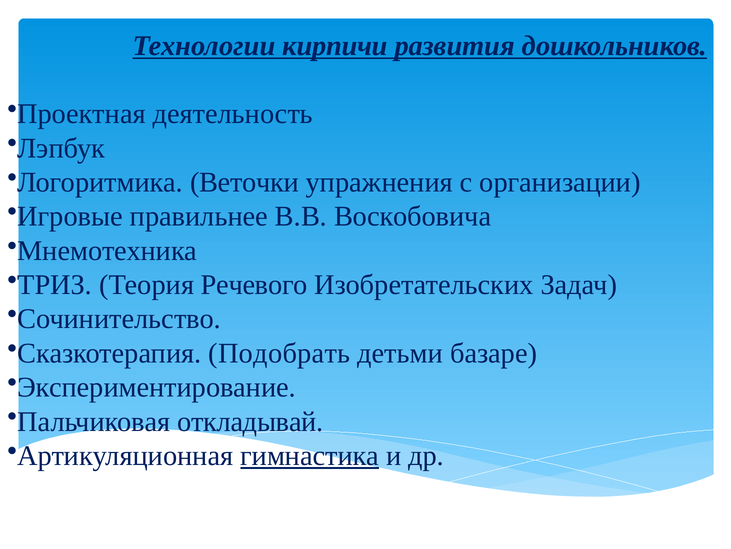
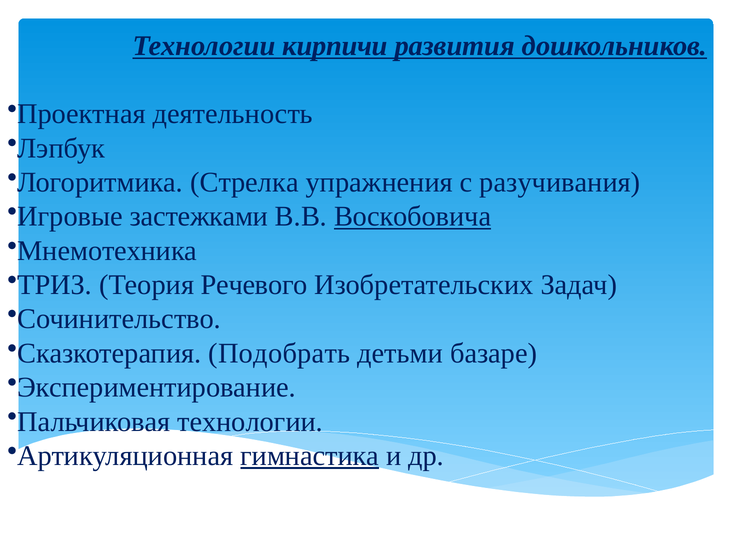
Веточки: Веточки -> Стрелка (244, 182)
организации: организации -> разучивания (560, 182)
правильнее: правильнее -> застежками (199, 216)
Воскобовича underline: none -> present (413, 216)
Пальчиковая откладывай: откладывай -> технологии (250, 421)
